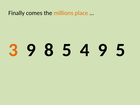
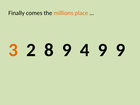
3 9: 9 -> 2 (31, 50)
8 5: 5 -> 9 (67, 50)
9 5: 5 -> 9 (120, 50)
